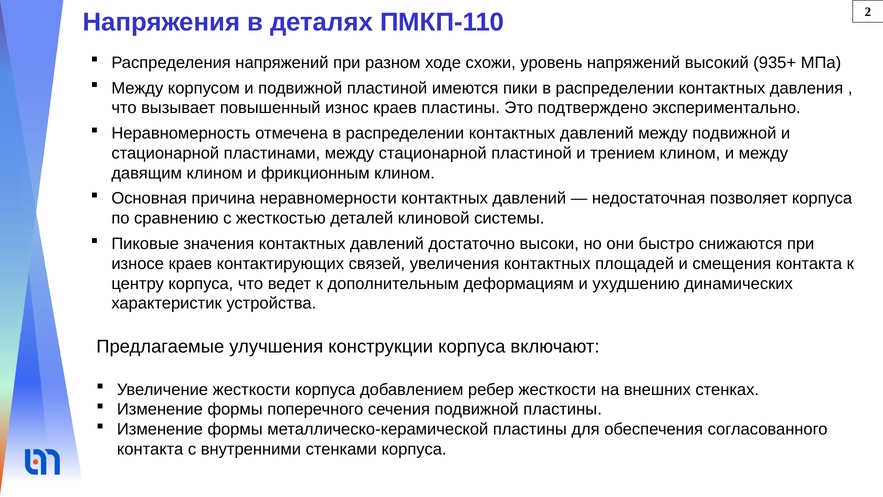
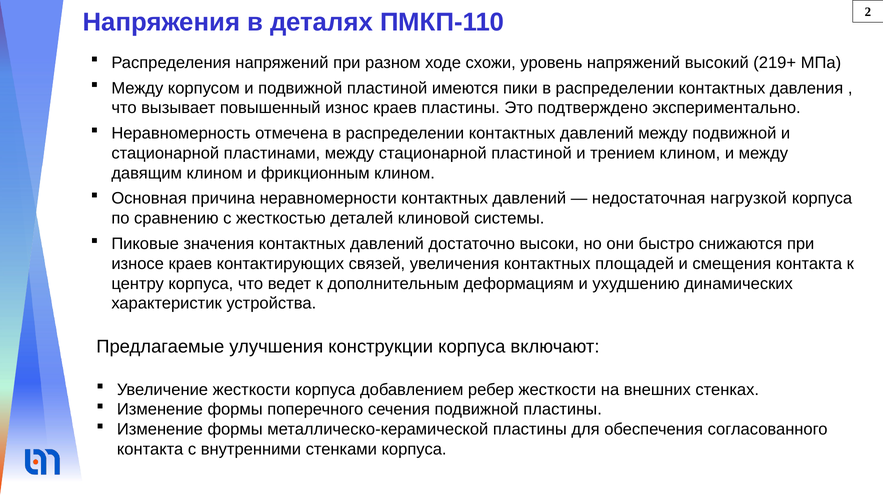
935+: 935+ -> 219+ (775, 63)
позволяет: позволяет -> нагрузкой (749, 198)
